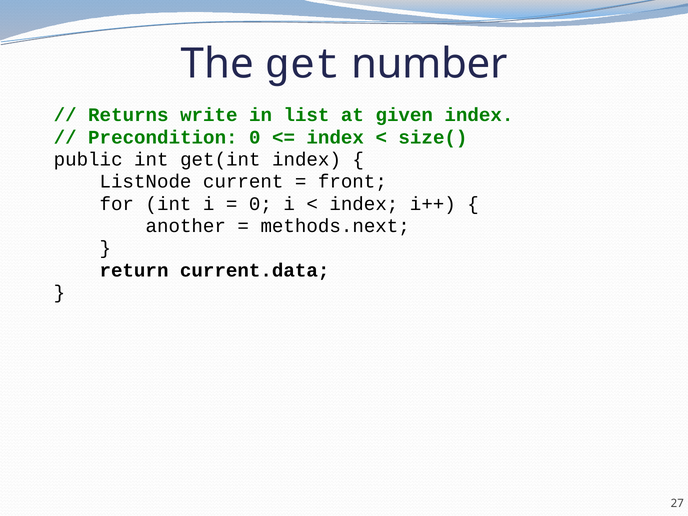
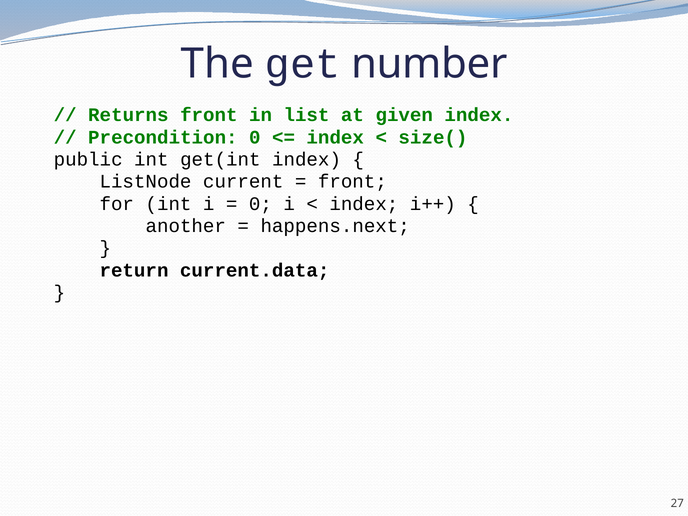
Returns write: write -> front (209, 115)
methods.next: methods.next -> happens.next (335, 226)
